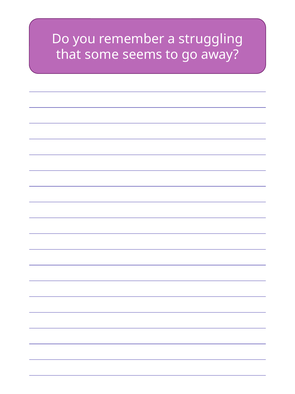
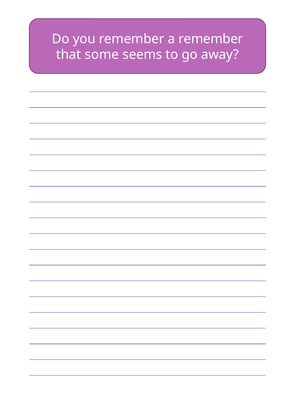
a struggling: struggling -> remember (211, 39)
